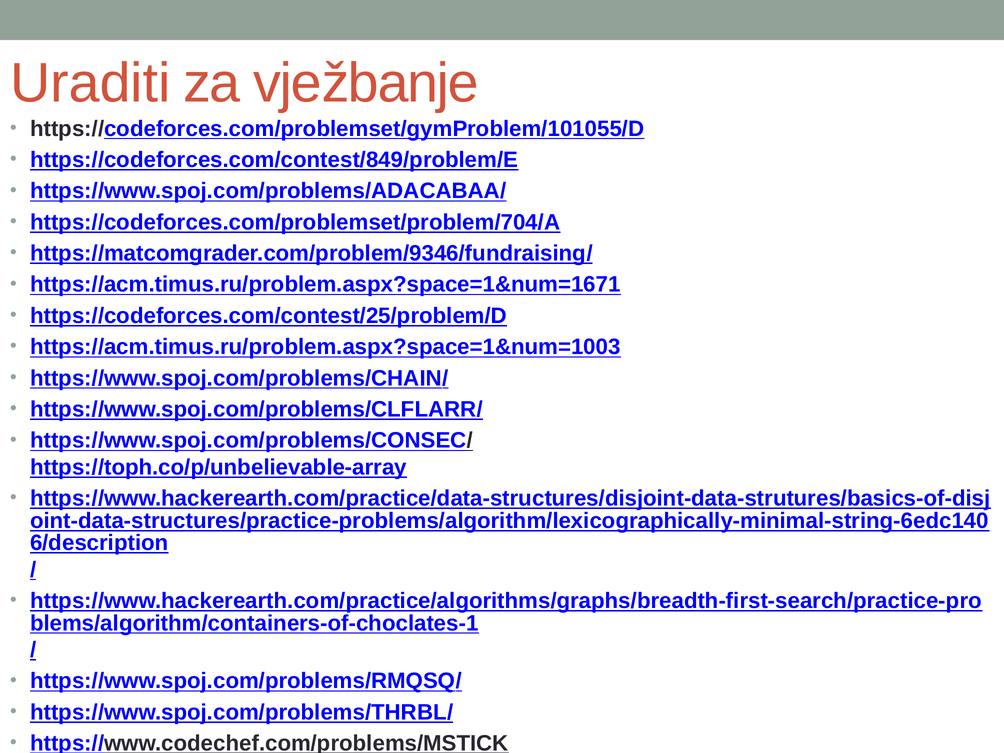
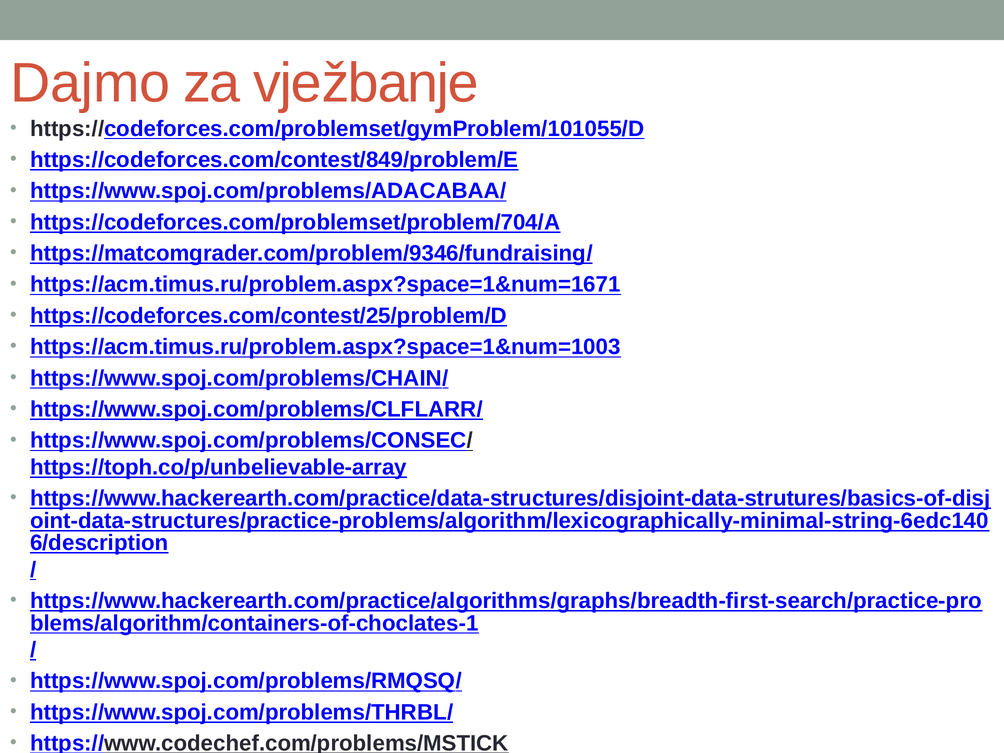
Uraditi: Uraditi -> Dajmo (90, 83)
